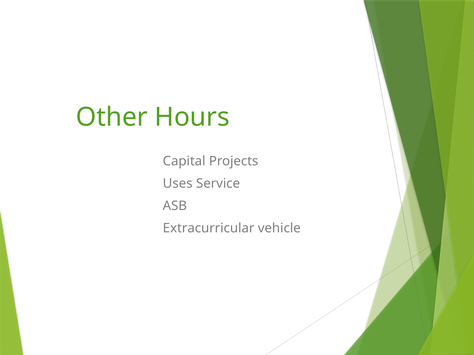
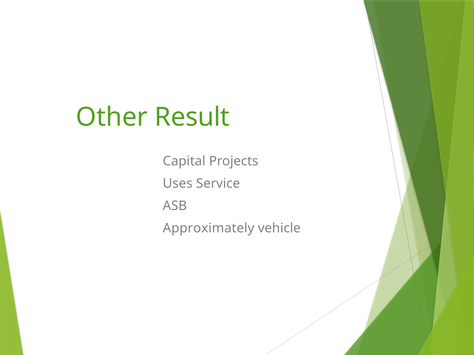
Hours: Hours -> Result (192, 117)
Extracurricular: Extracurricular -> Approximately (209, 229)
